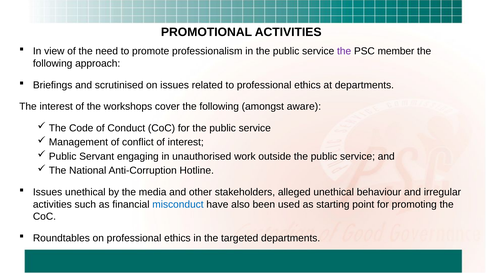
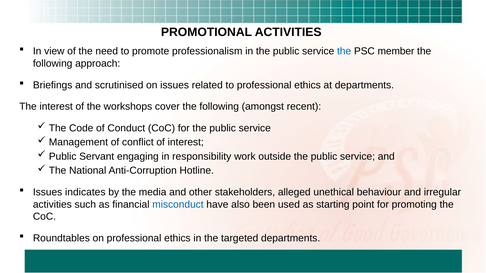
the colour: purple -> blue (344, 51)
aware: aware -> recent (304, 107)
unauthorised: unauthorised -> responsibility (202, 157)
Issues unethical: unethical -> indicates (85, 192)
